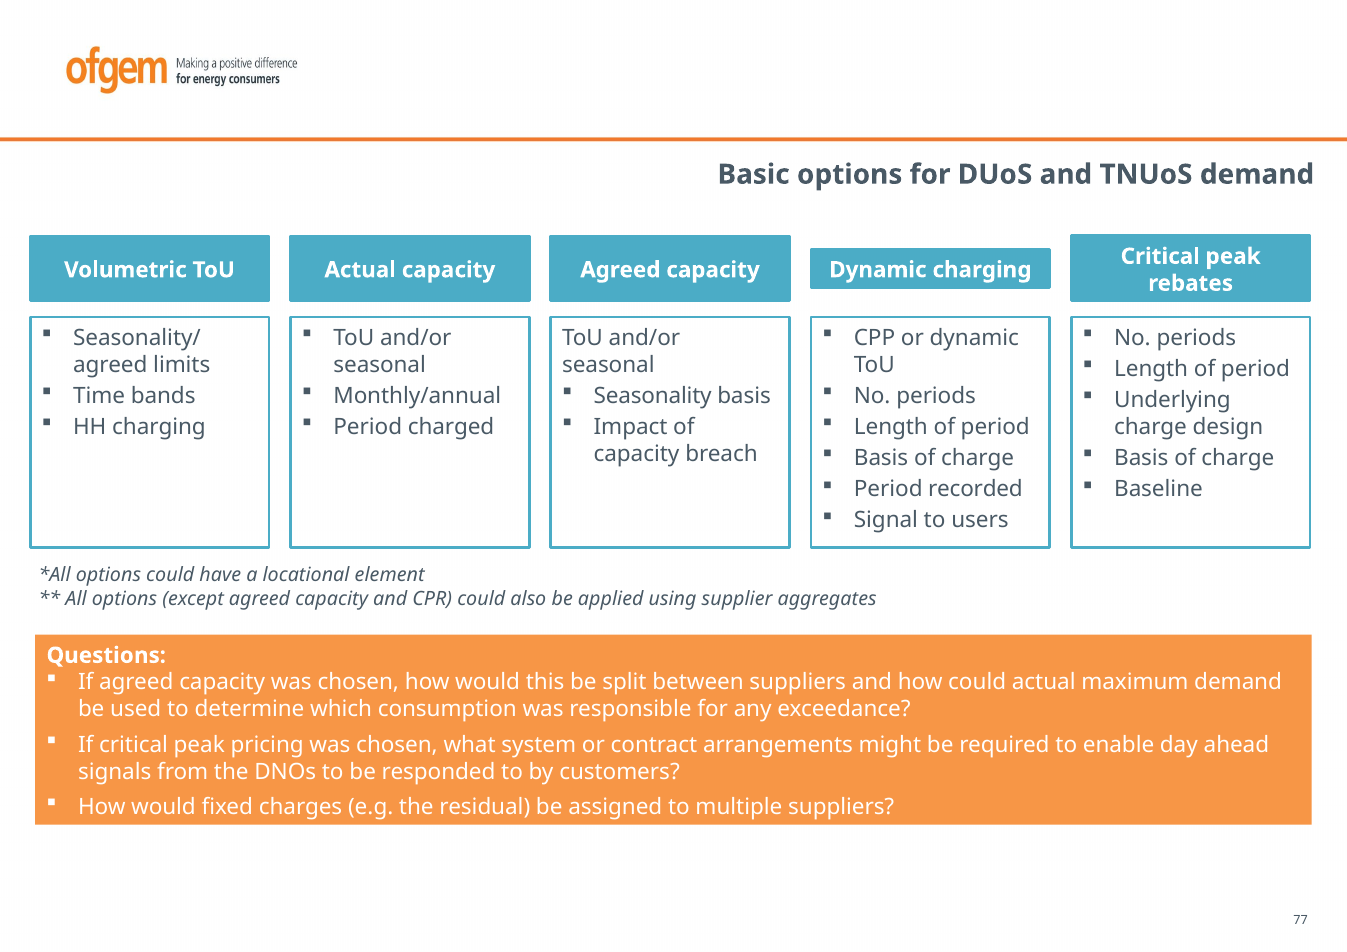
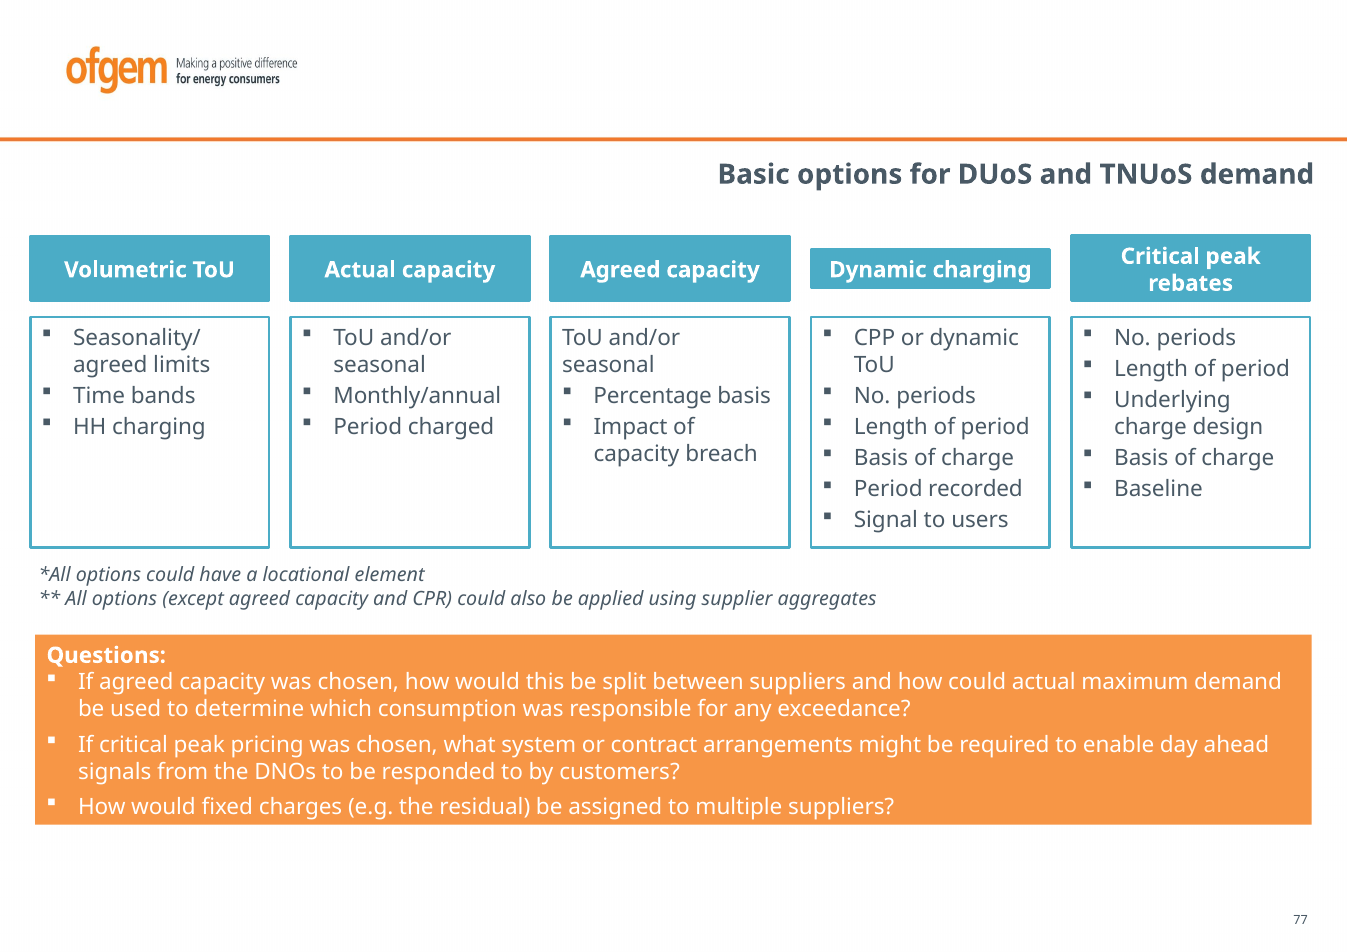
Seasonality: Seasonality -> Percentage (653, 396)
